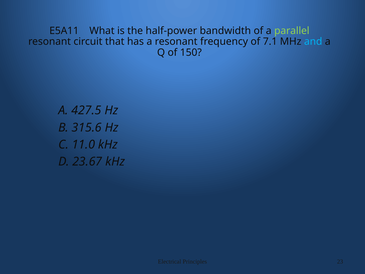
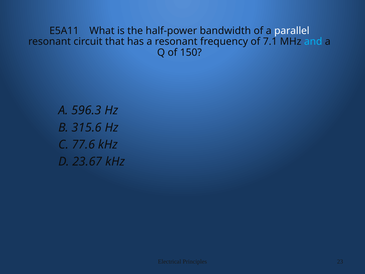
parallel colour: light green -> white (292, 31)
427.5: 427.5 -> 596.3 (86, 110)
11.0: 11.0 -> 77.6 (83, 144)
